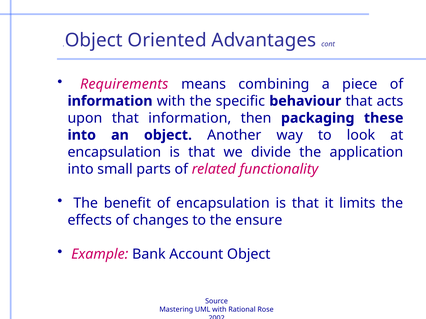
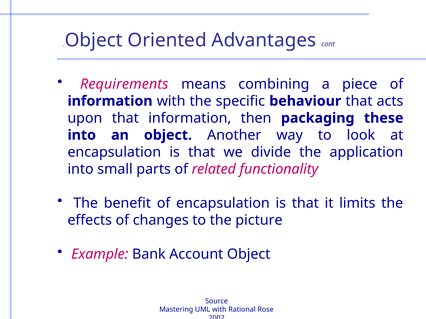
ensure: ensure -> picture (259, 220)
